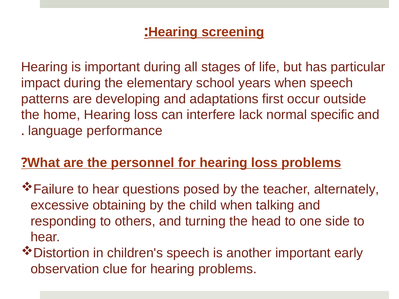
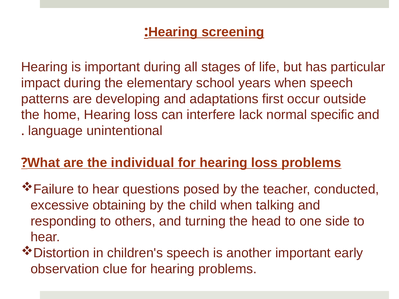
performance: performance -> unintentional (125, 131)
personnel: personnel -> individual (143, 163)
alternately: alternately -> conducted (347, 189)
